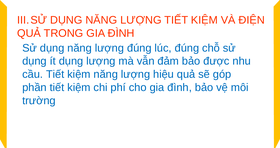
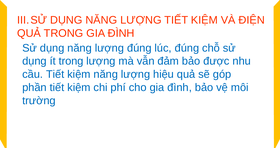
ít dụng: dụng -> trong (71, 61)
